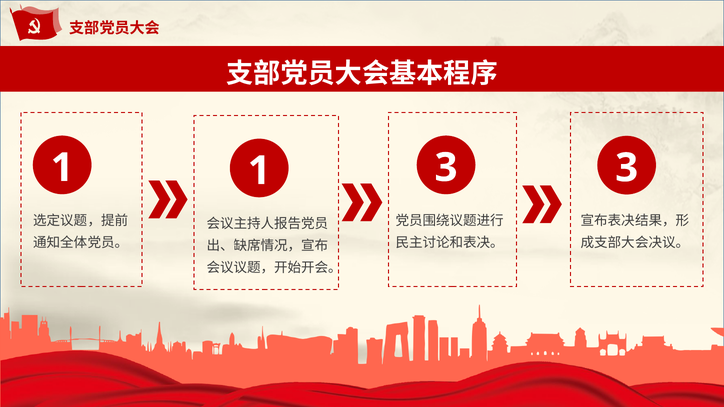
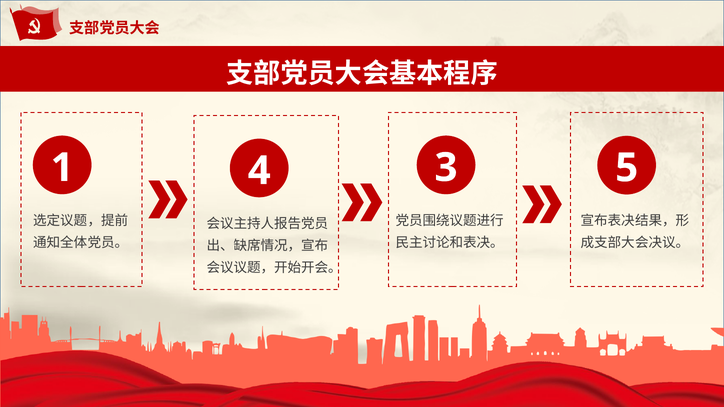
1 1: 1 -> 4 (259, 171)
3 3: 3 -> 5 (627, 168)
